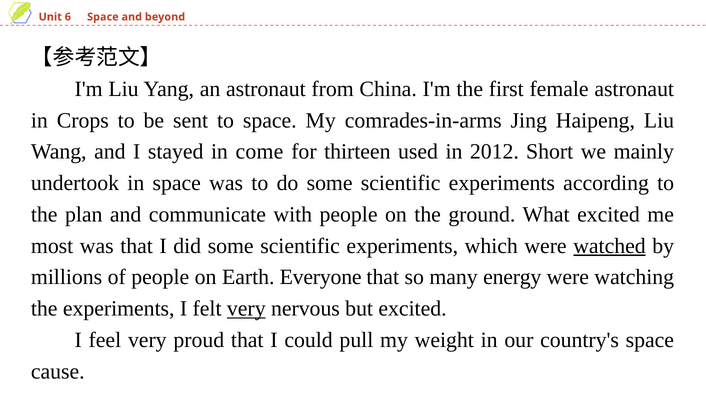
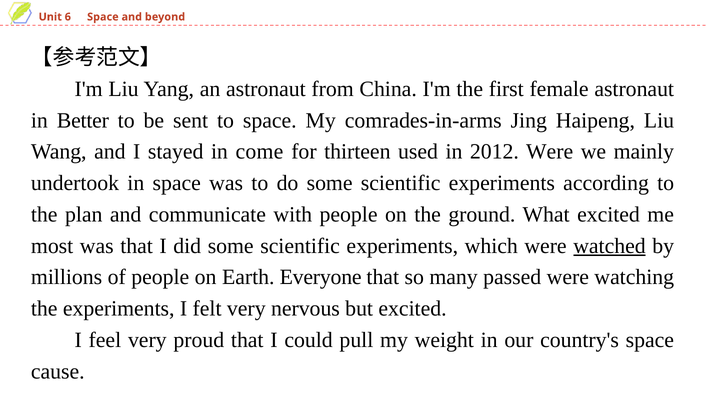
Crops: Crops -> Better (83, 120)
2012 Short: Short -> Were (550, 152)
energy: energy -> passed (512, 277)
very underline: present -> none (246, 309)
